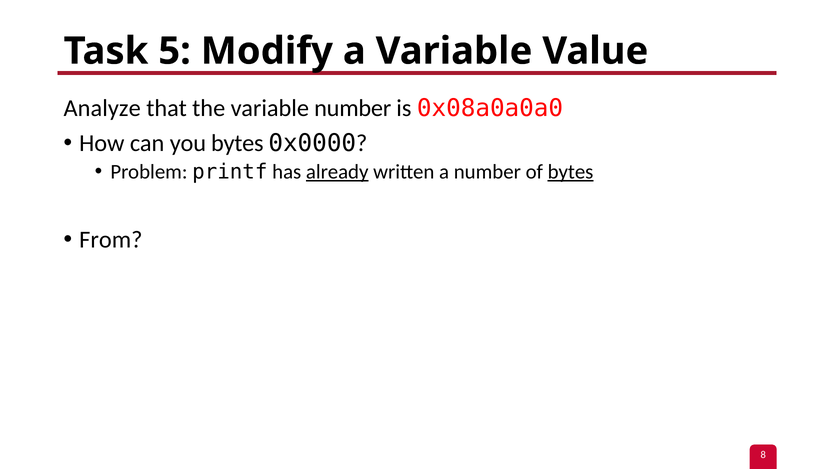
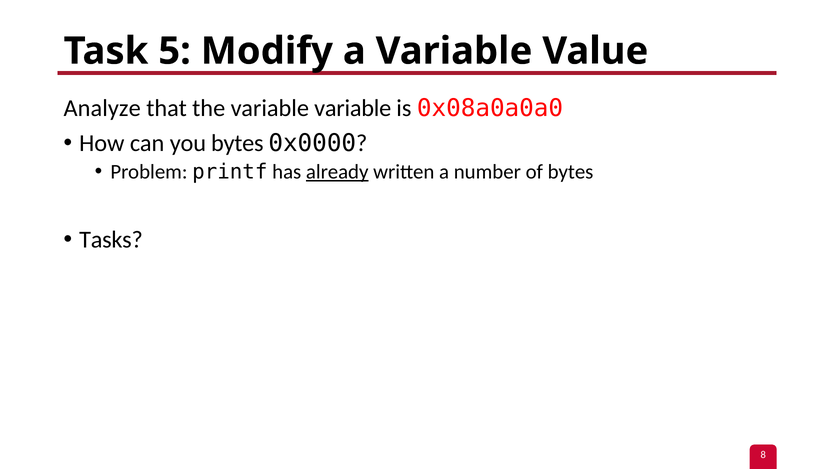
variable number: number -> variable (353, 108)
bytes underline: present -> none (571, 172)
From: From -> Tasks (111, 240)
